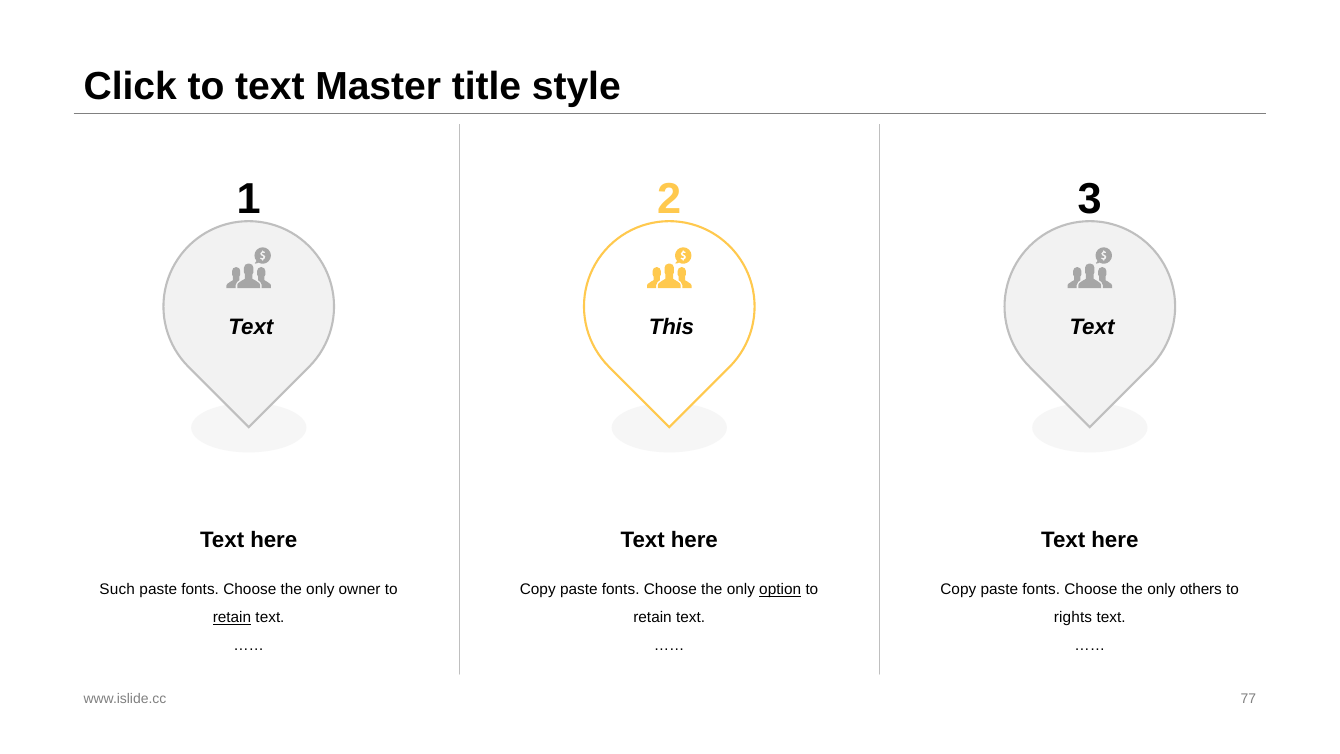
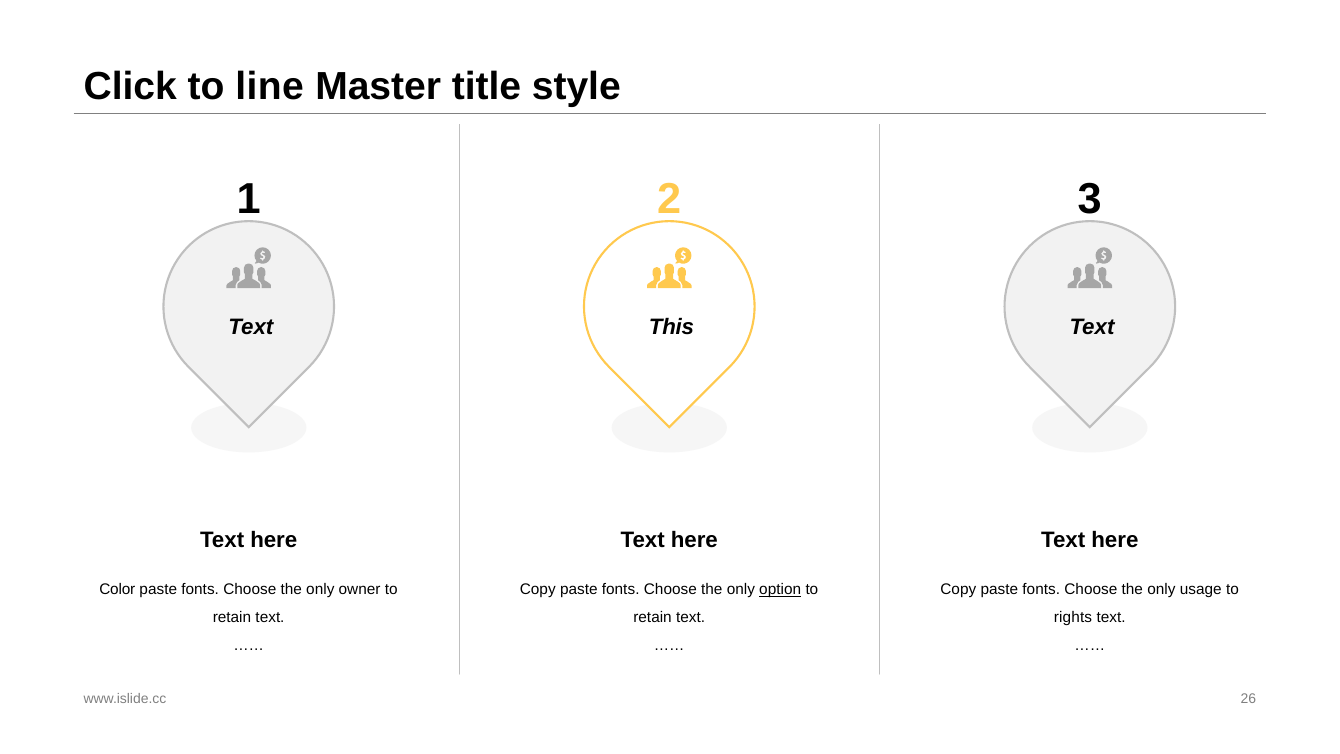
to text: text -> line (270, 87)
Such: Such -> Color (117, 590)
others: others -> usage (1201, 590)
retain underline: present -> none (232, 617)
77: 77 -> 26 (1248, 698)
